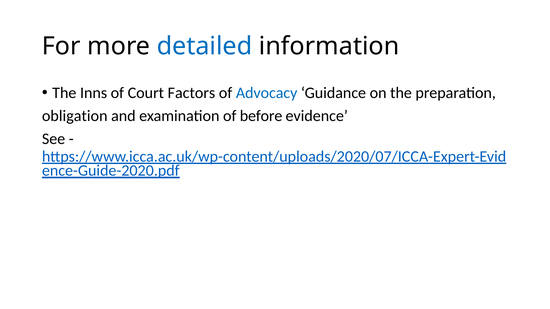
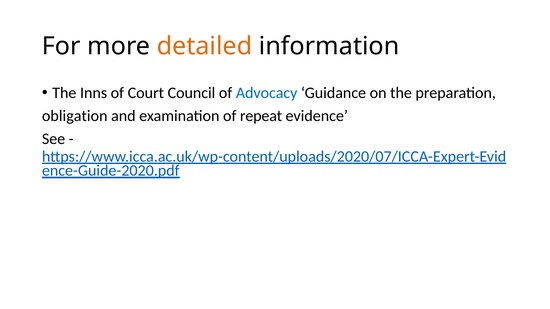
detailed colour: blue -> orange (205, 46)
Factors: Factors -> Council (191, 93)
before: before -> repeat (261, 116)
